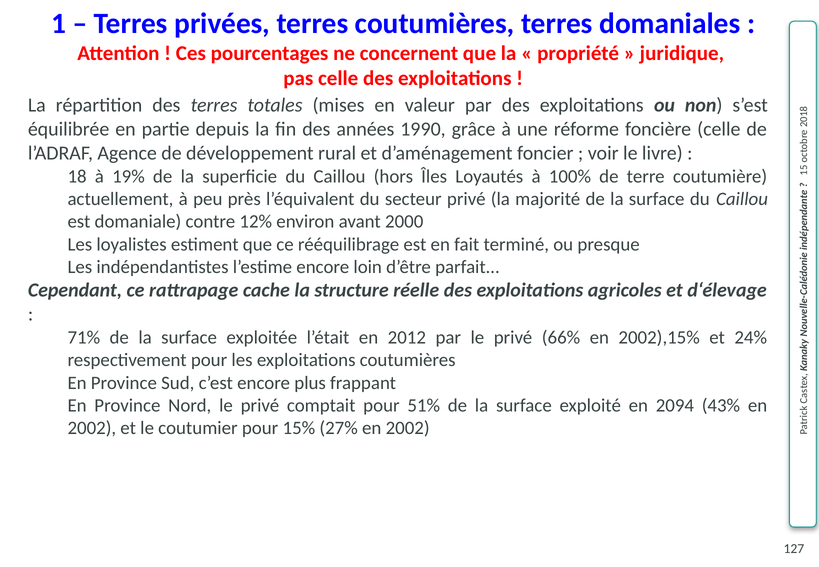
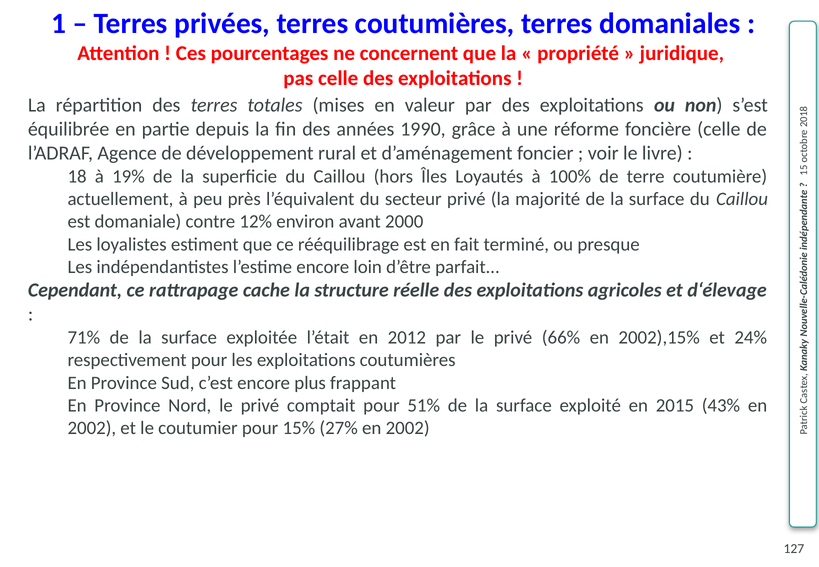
2094: 2094 -> 2015 (675, 406)
